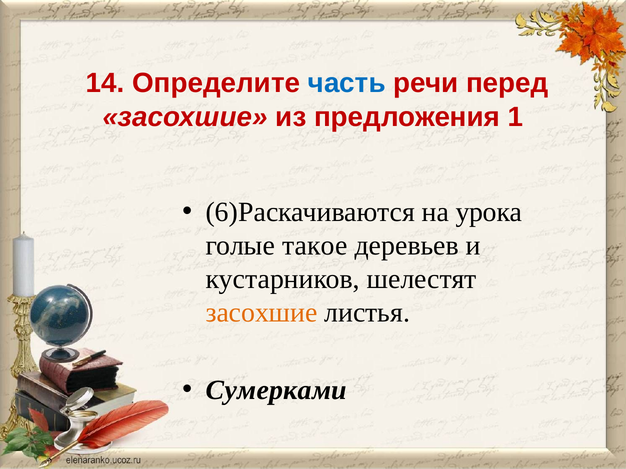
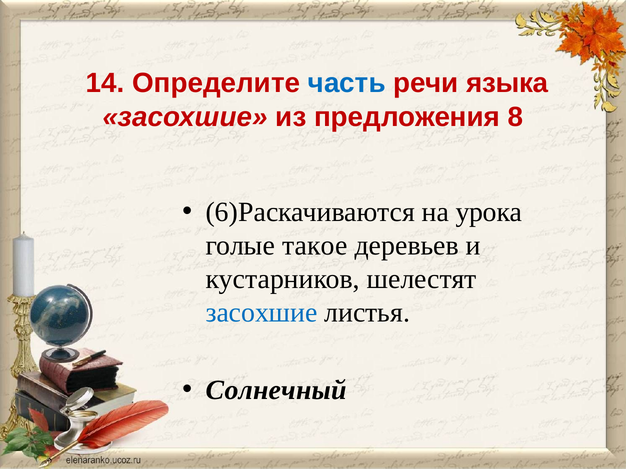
перед: перед -> языка (507, 83)
1: 1 -> 8 (516, 117)
засохшие colour: orange -> blue (262, 313)
Сумерками: Сумерками -> Солнечный (276, 391)
